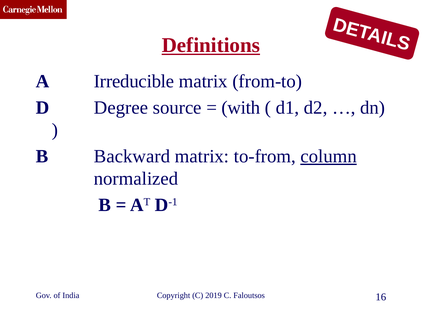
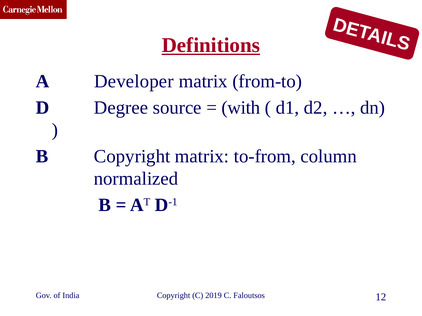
Irreducible: Irreducible -> Developer (134, 81)
B Backward: Backward -> Copyright (132, 157)
column underline: present -> none (329, 157)
16: 16 -> 12 (381, 298)
